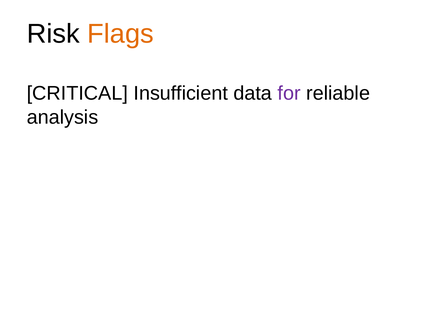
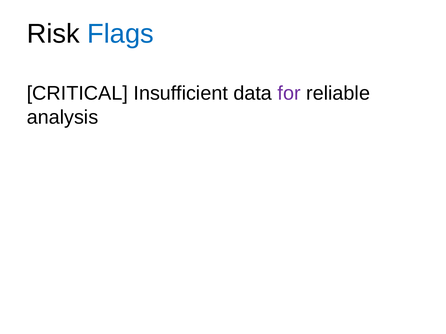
Flags colour: orange -> blue (121, 34)
